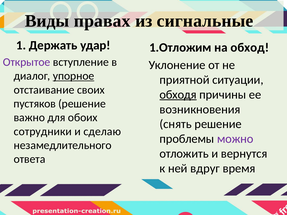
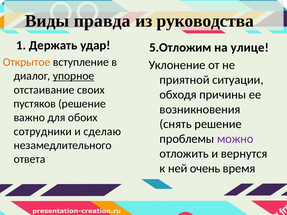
правах: правах -> правда (102, 21)
сигнальные: сигнальные -> руководства (205, 21)
1.Отложим: 1.Отложим -> 5.Отложим (180, 48)
обход: обход -> улице (250, 48)
Открытое colour: purple -> orange (27, 62)
обходя underline: present -> none (178, 95)
вдруг: вдруг -> очень (205, 169)
